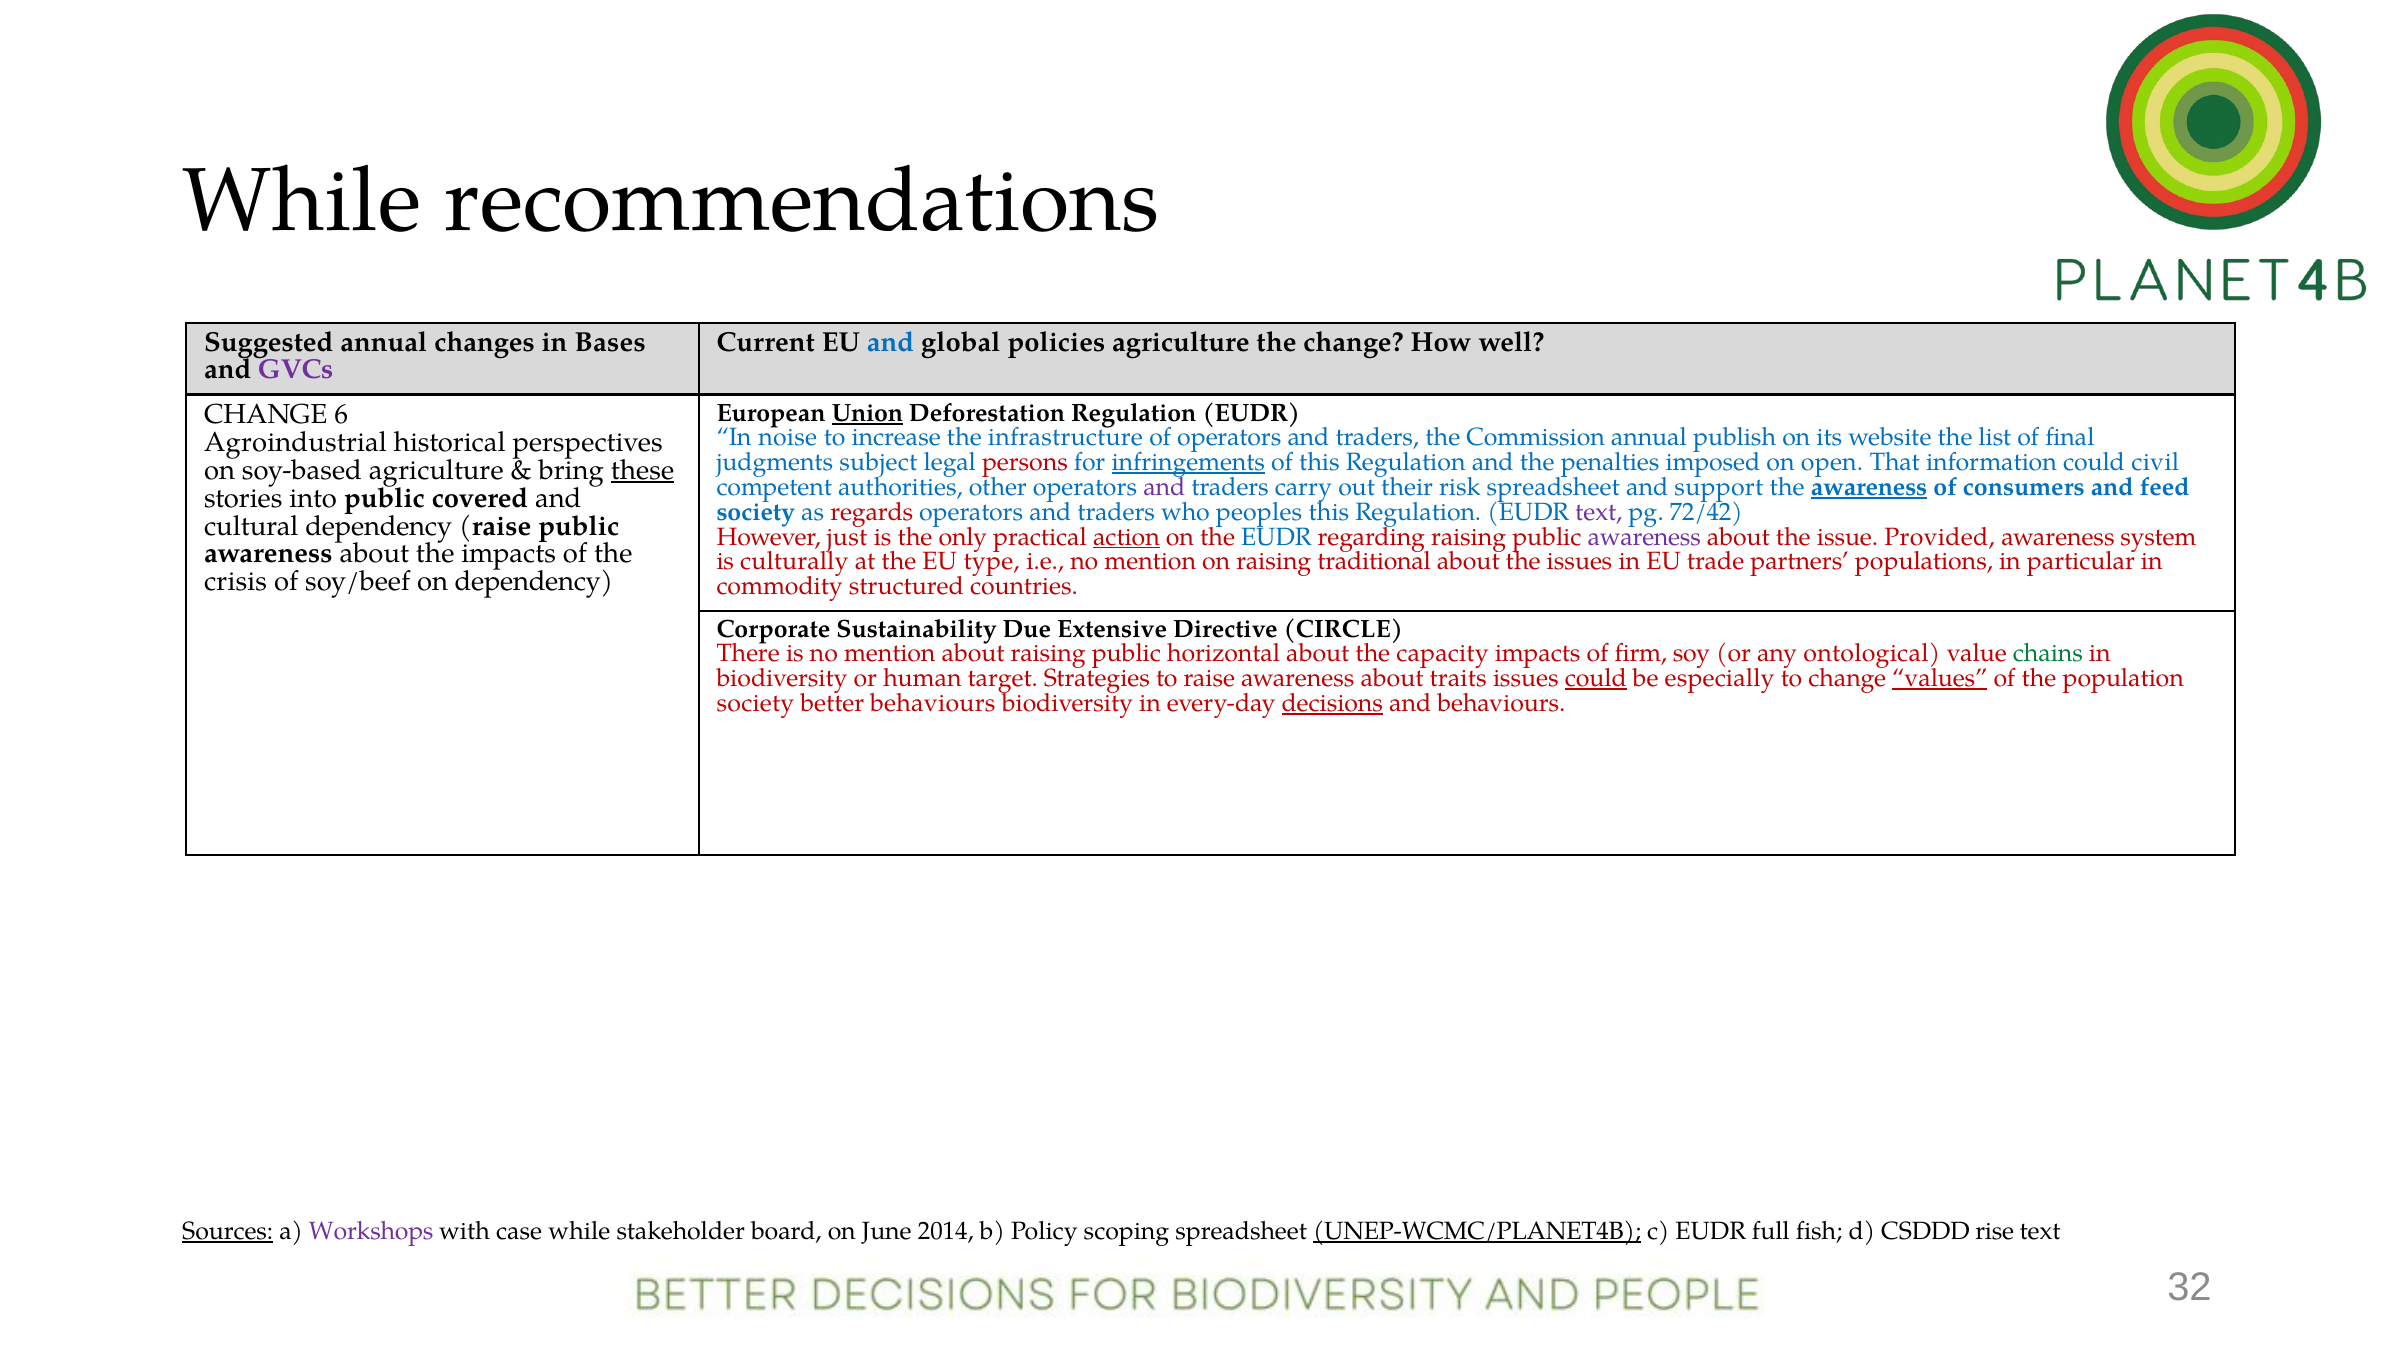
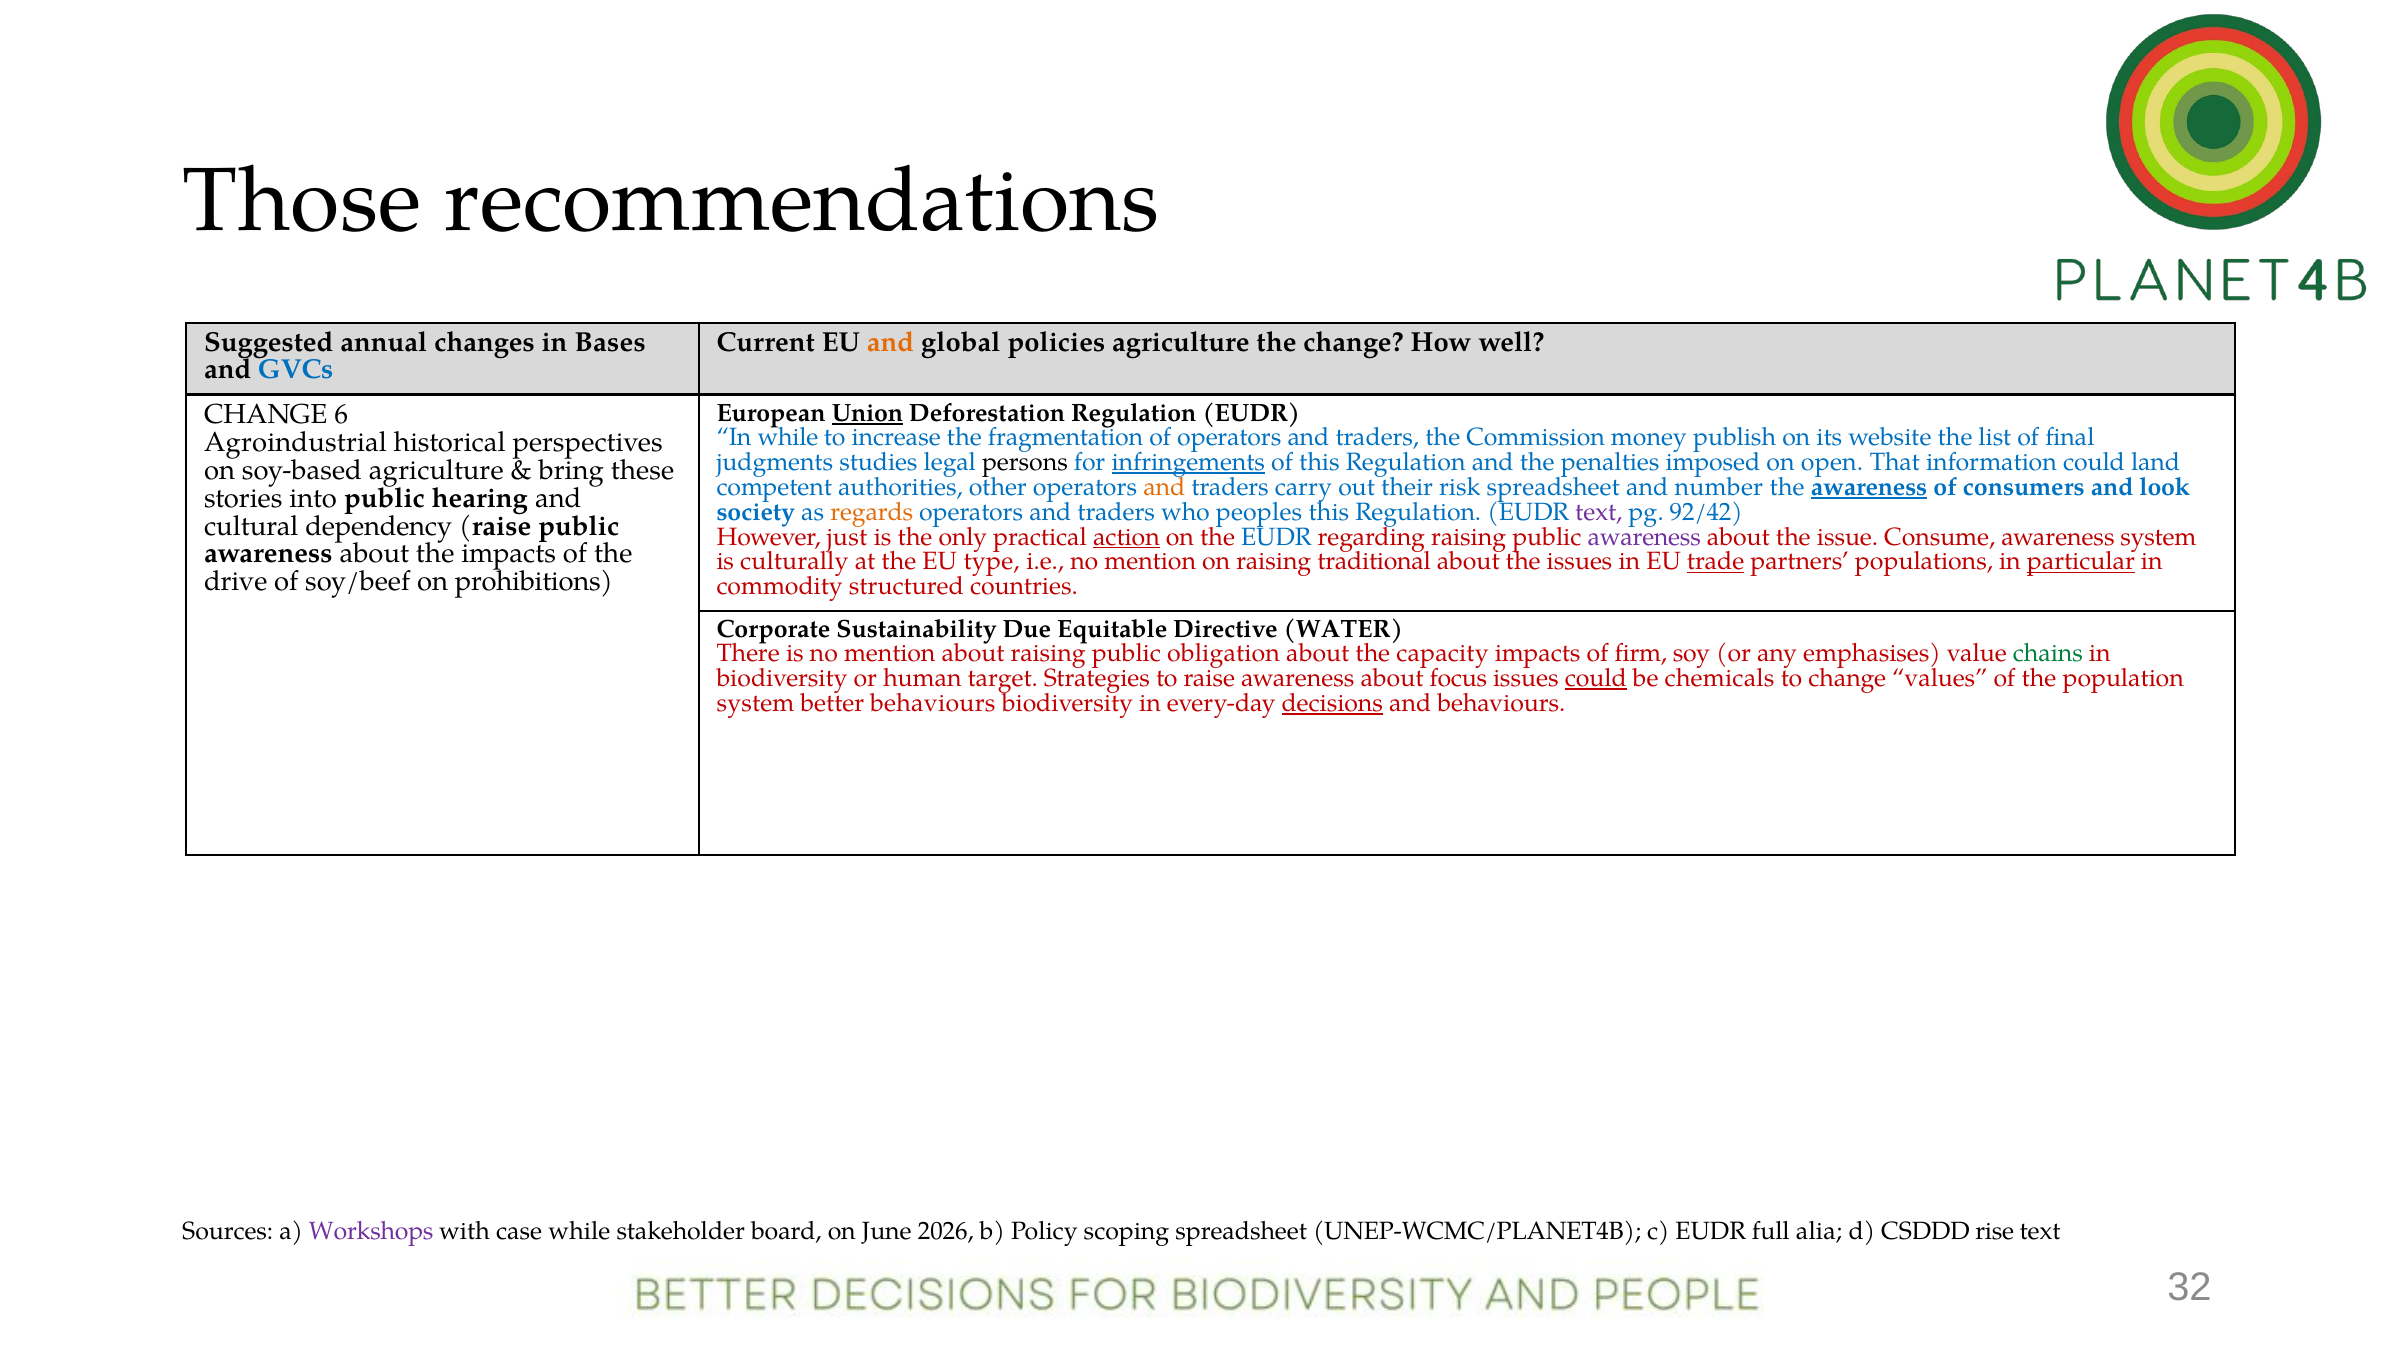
While: While -> Those (302, 201)
and colour: blue -> orange (891, 342)
GVCs colour: purple -> blue (296, 369)
In noise: noise -> while (788, 437)
infrastructure: infrastructure -> fragmentation (1066, 437)
Commission annual: annual -> money (1649, 437)
subject: subject -> studies (878, 462)
persons colour: red -> black (1025, 462)
civil: civil -> land (2156, 462)
these underline: present -> none (643, 470)
and colour: purple -> orange (1164, 487)
support: support -> number (1719, 487)
feed: feed -> look (2165, 487)
covered: covered -> hearing (480, 498)
regards colour: red -> orange (872, 512)
72/42: 72/42 -> 92/42 (1706, 512)
Provided: Provided -> Consume (1940, 537)
trade underline: none -> present (1716, 561)
particular underline: none -> present (2081, 561)
crisis: crisis -> drive (236, 582)
on dependency: dependency -> prohibitions (534, 582)
Extensive: Extensive -> Equitable (1112, 629)
CIRCLE: CIRCLE -> WATER (1343, 629)
horizontal: horizontal -> obligation (1224, 653)
ontological: ontological -> emphasises (1872, 653)
traits: traits -> focus (1458, 678)
especially: especially -> chemicals (1720, 678)
values underline: present -> none (1940, 678)
society: society -> system (756, 703)
Sources underline: present -> none (228, 1231)
2014: 2014 -> 2026 (946, 1231)
UNEP-WCMC/PLANET4B underline: present -> none (1477, 1231)
fish: fish -> alia (1819, 1231)
